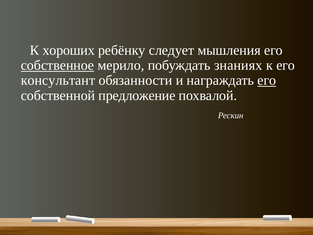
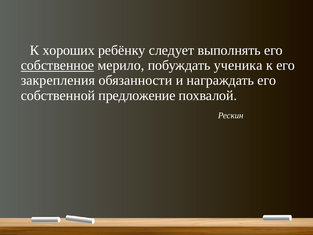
мышления: мышления -> выполнять (229, 50)
знаниях: знаниях -> ученика (238, 65)
консультант: консультант -> закрепления (58, 80)
его underline: present -> none (267, 80)
